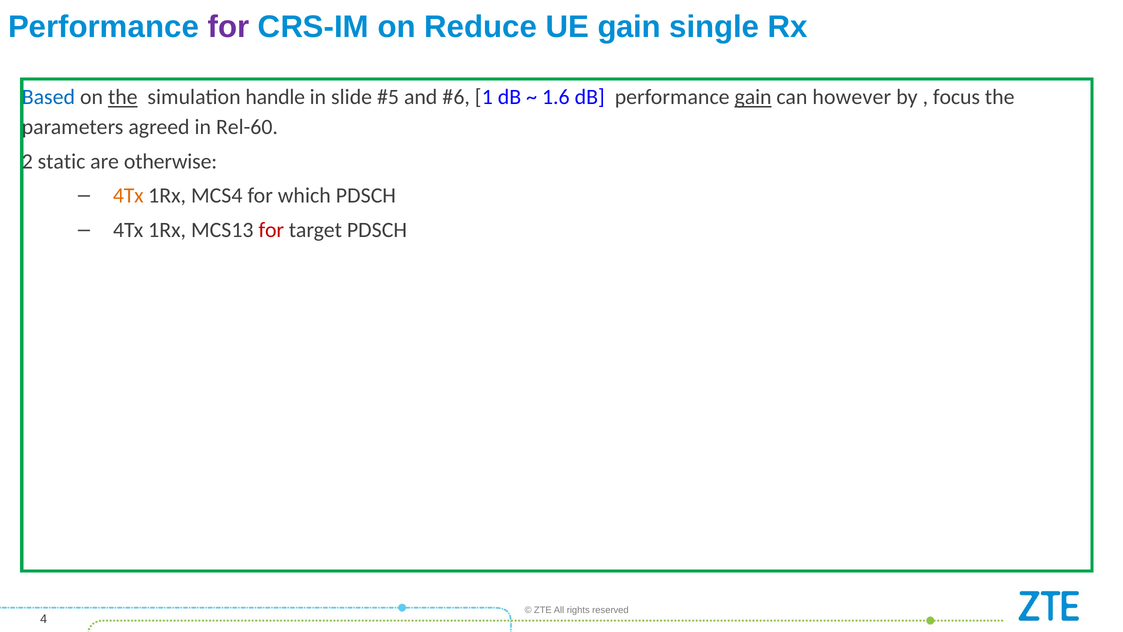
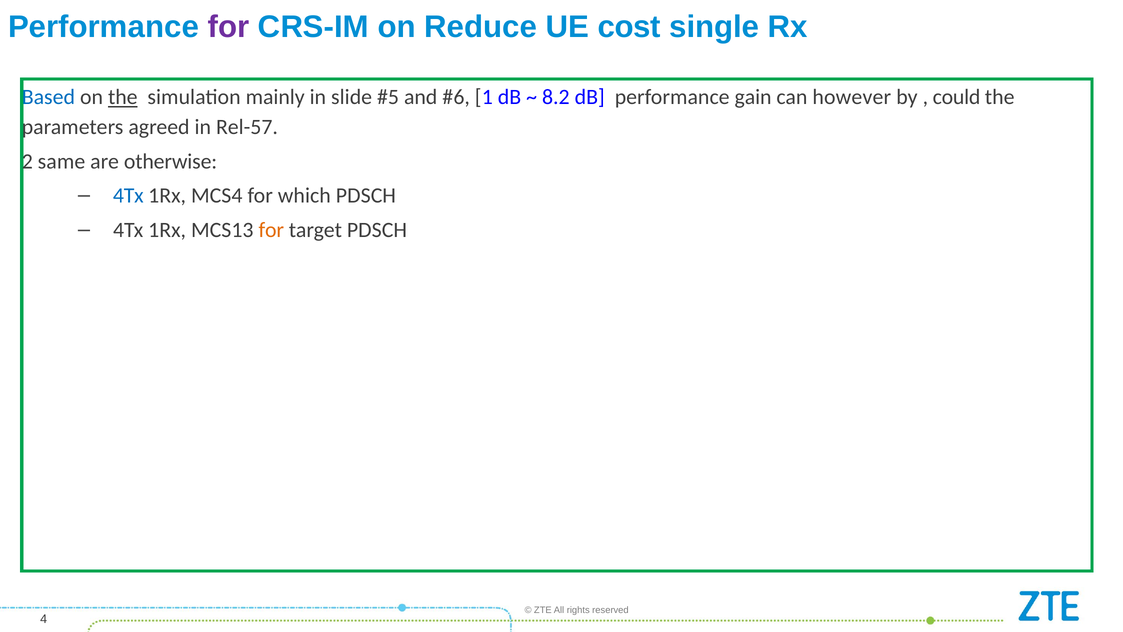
UE gain: gain -> cost (629, 27)
handle: handle -> mainly (275, 97)
1.6: 1.6 -> 8.2 (556, 97)
gain underline: present -> none (753, 97)
focus: focus -> could (957, 97)
Rel-60: Rel-60 -> Rel-57 (247, 127)
static: static -> same (61, 161)
4Tx colour: orange -> blue (128, 196)
for colour: red -> orange (271, 230)
